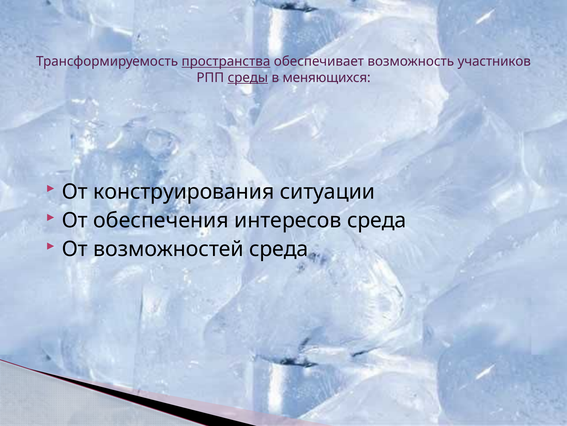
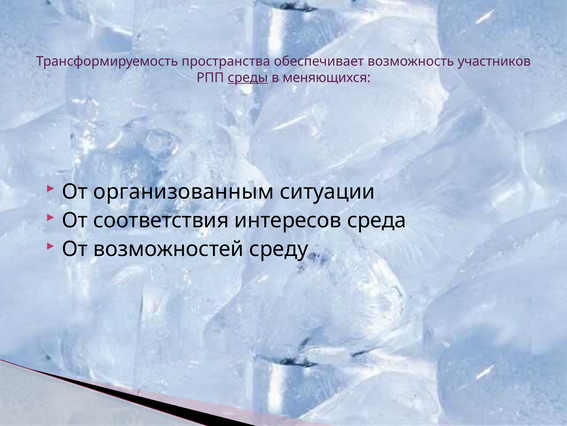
пространства underline: present -> none (226, 61)
конструирования: конструирования -> организованным (184, 191)
обеспечения: обеспечения -> соответствия (161, 220)
возможностей среда: среда -> среду (279, 249)
